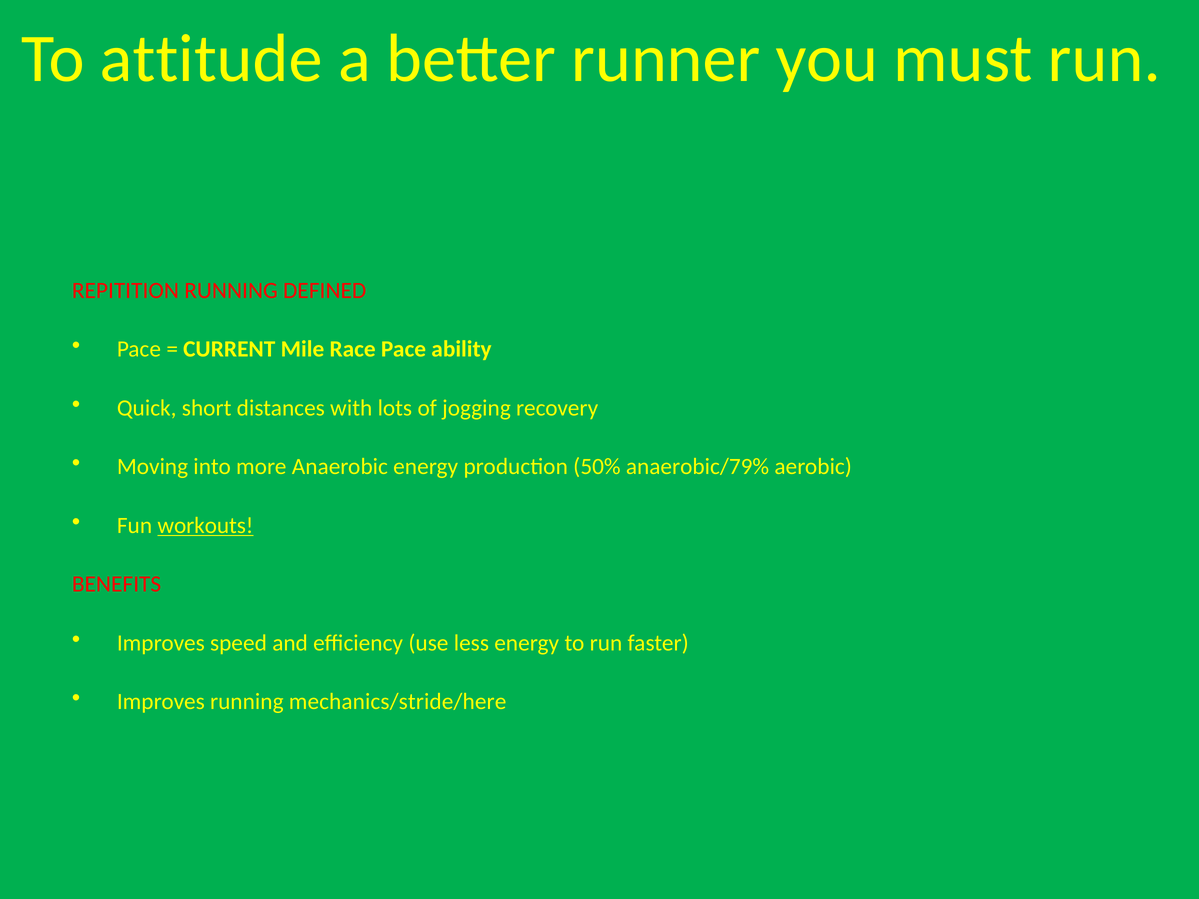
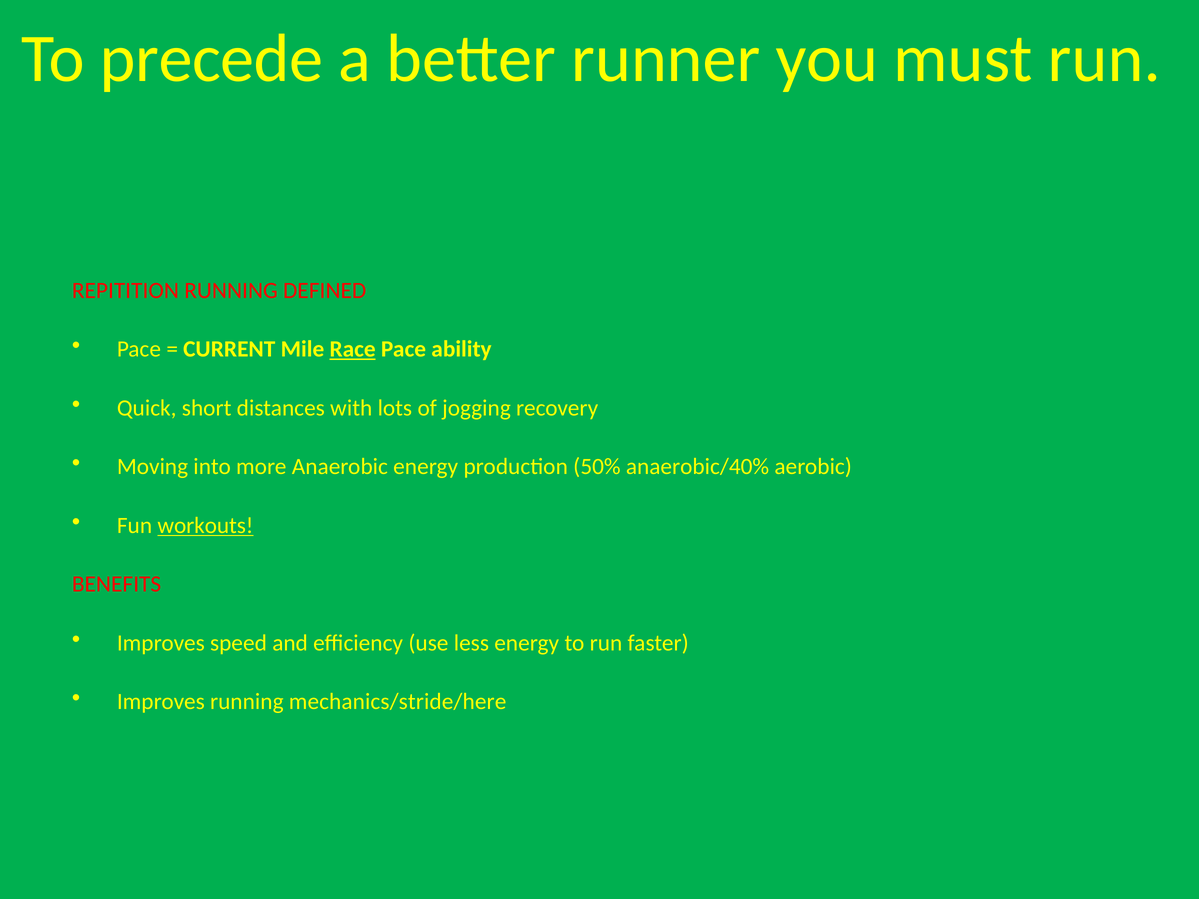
attitude: attitude -> precede (212, 59)
Race underline: none -> present (353, 349)
anaerobic/79%: anaerobic/79% -> anaerobic/40% (698, 467)
